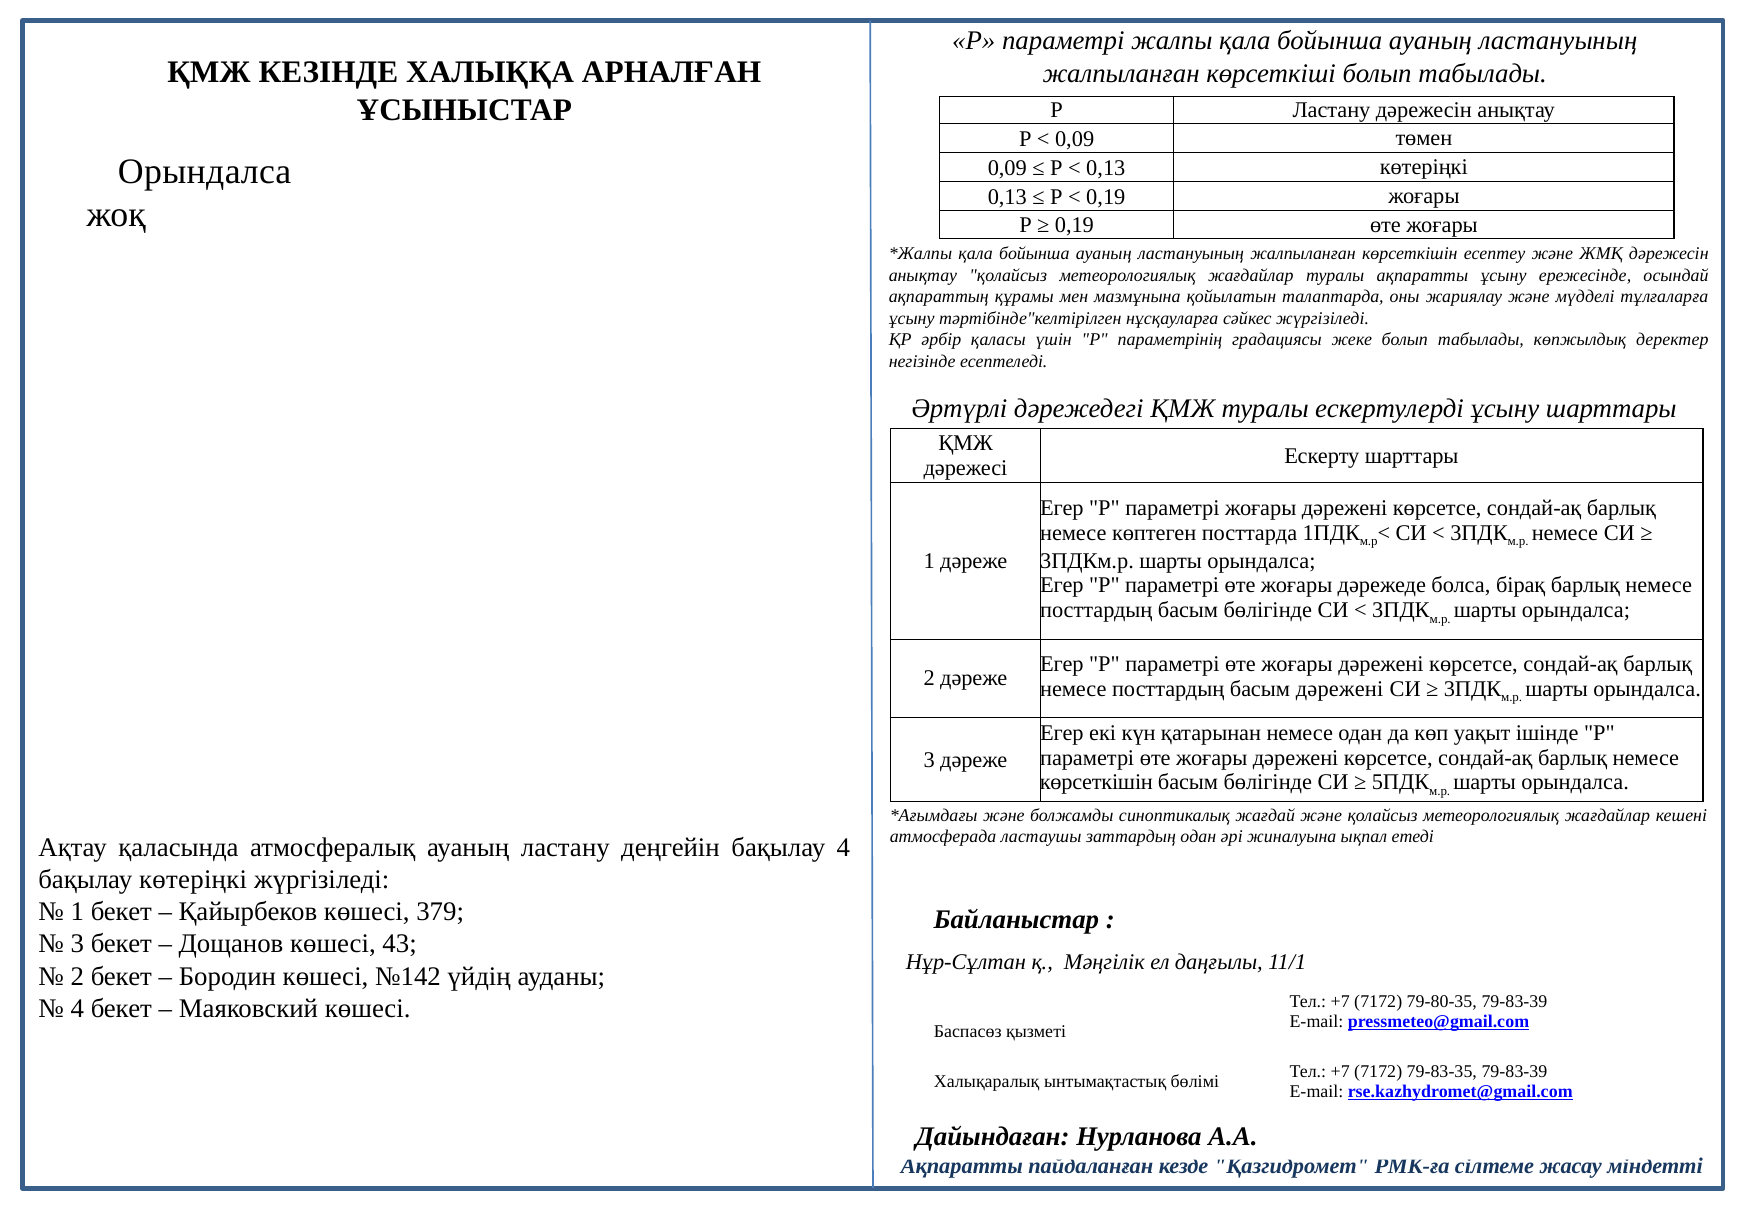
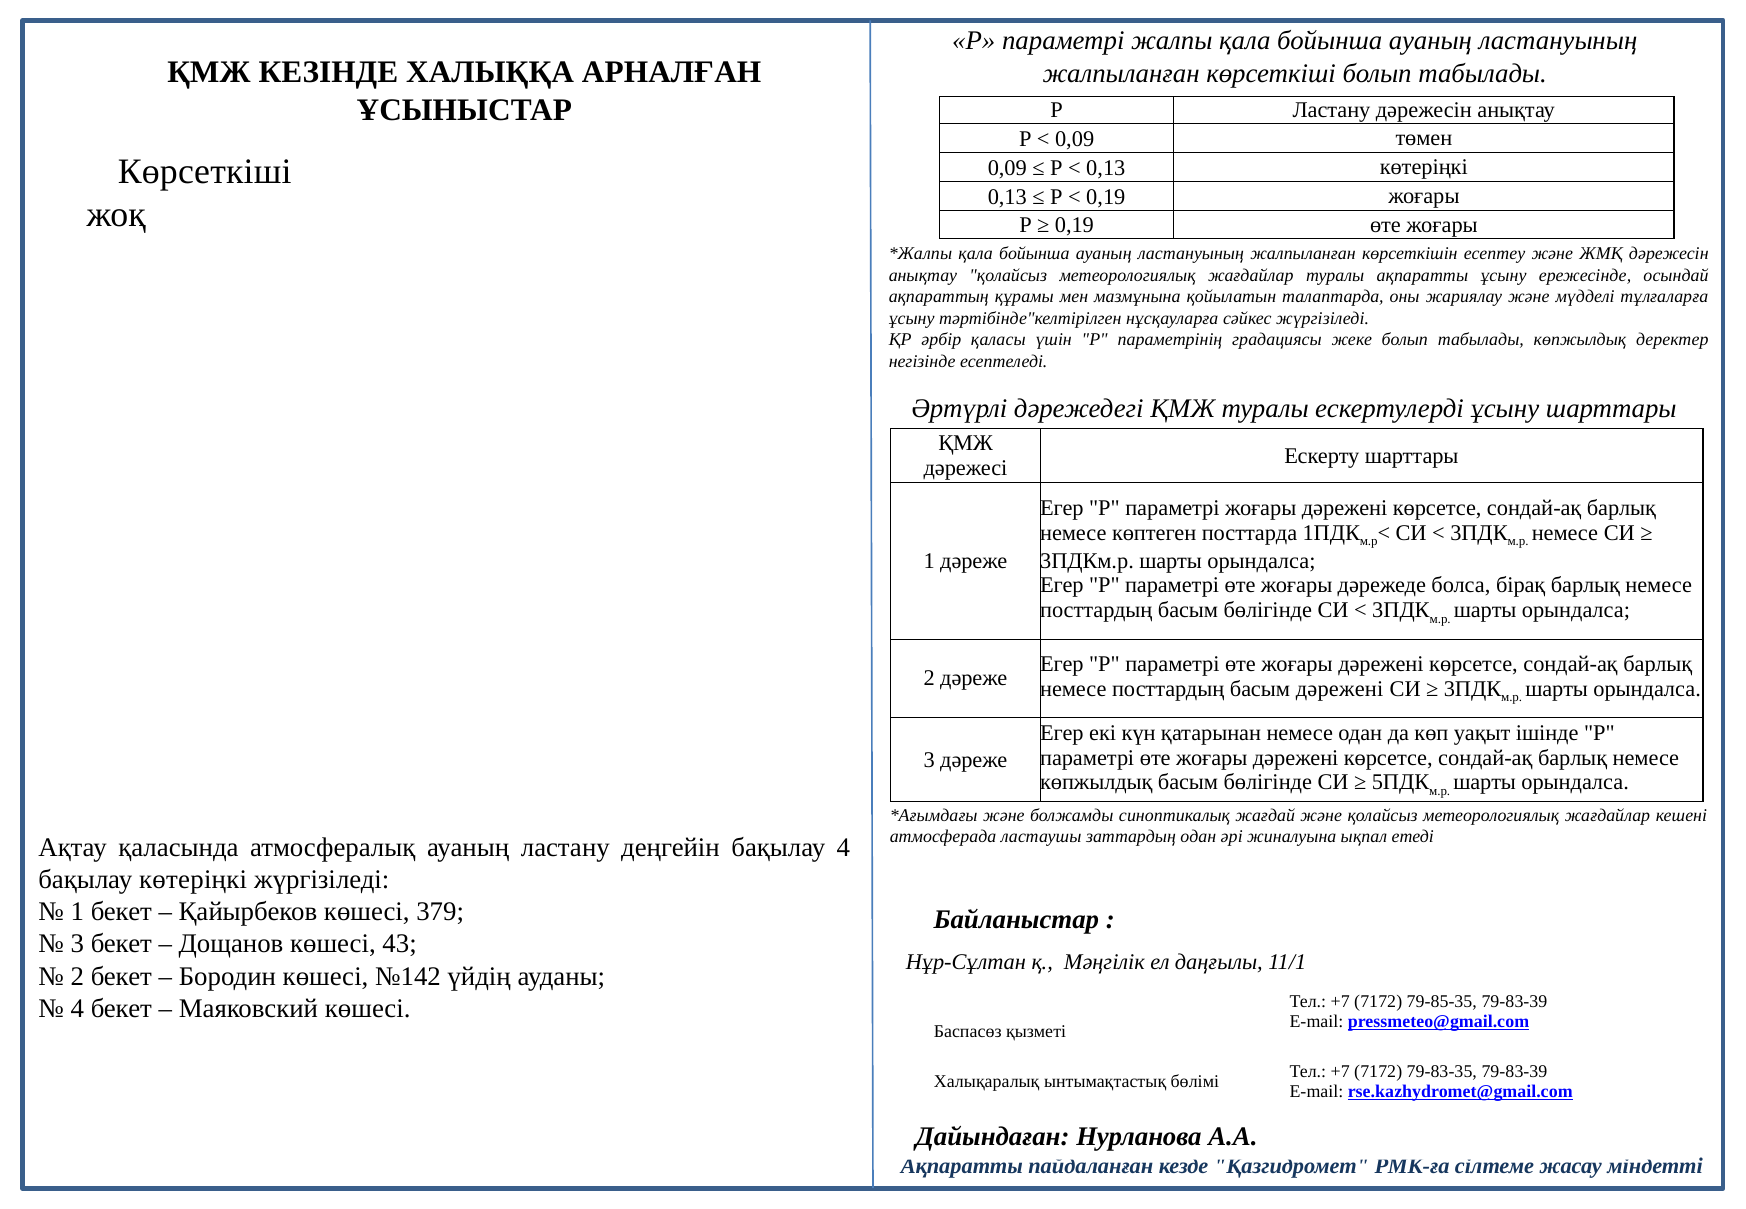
Орындалса: Орындалса -> Көрсеткіші (205, 172)
көрсеткішін: көрсеткішін -> көпжылдық (1096, 782)
79-80-35: 79-80-35 -> 79-85-35 (1442, 1002)
